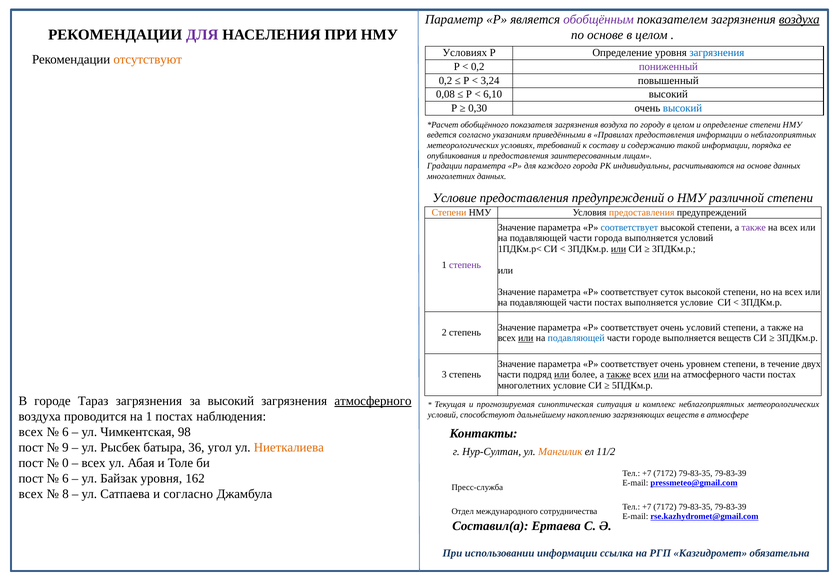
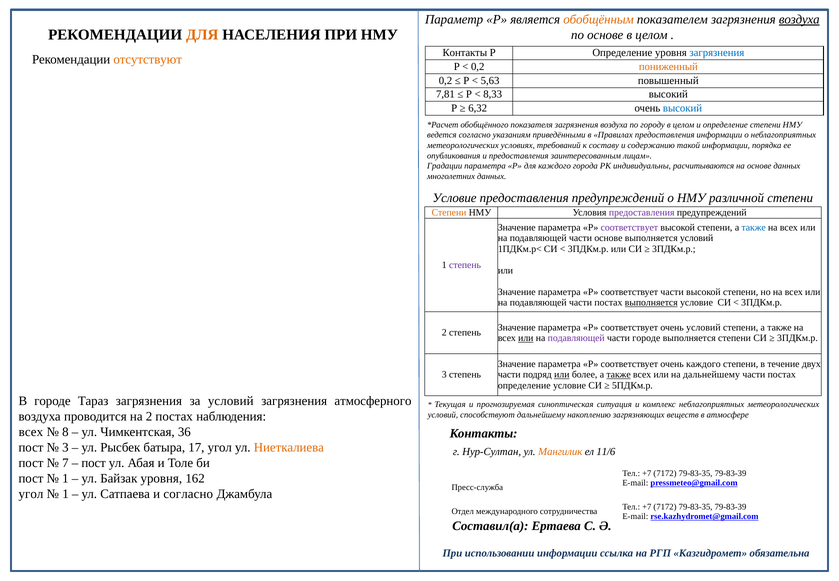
обобщённым colour: purple -> orange (599, 19)
ДЛЯ colour: purple -> orange (202, 35)
Условиях: Условиях -> Контакты (465, 53)
пониженный colour: purple -> orange (668, 67)
3,24: 3,24 -> 5,63 (490, 81)
0,08: 0,08 -> 7,81 (445, 94)
6,10: 6,10 -> 8,33 (493, 94)
0,30: 0,30 -> 6,32 (478, 108)
предоставления colour: orange -> purple (642, 213)
соответствует colour: blue -> purple (629, 227)
также colour: purple -> blue (754, 227)
части города: города -> основе (608, 238)
или underline: present -> none (619, 249)
соответствует суток: суток -> части (672, 292)
выполняется underline: none -> present (651, 303)
подавляющей colour: blue -> purple (576, 338)
выполняется веществ: веществ -> степени (735, 338)
очень уровнем: уровнем -> каждого (703, 364)
или underline: present -> none (661, 375)
на атмосферного: атмосферного -> дальнейшему (711, 375)
многолетних: многолетних -> определение (524, 385)
за высокий: высокий -> условий (231, 401)
атмосферного underline: present -> none (373, 401)
на 1: 1 -> 2 (149, 416)
6: 6 -> 8 (65, 432)
98: 98 -> 36 (184, 432)
9: 9 -> 3 (65, 447)
36: 36 -> 17 (196, 447)
11/2: 11/2 -> 11/6 (606, 452)
0: 0 -> 7 (65, 463)
всех: всех -> пост (94, 463)
6: 6 -> 1 (65, 478)
всех: всех -> угол (31, 494)
8: 8 -> 1 (65, 494)
